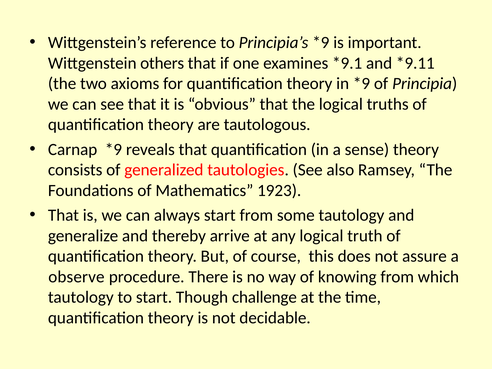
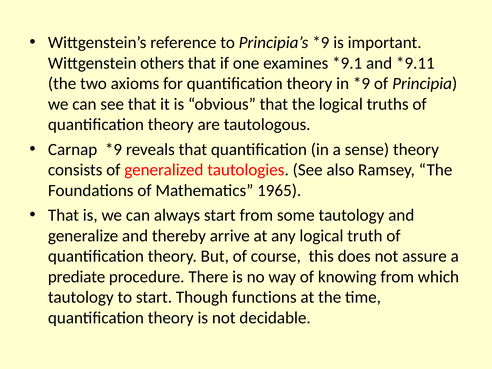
1923: 1923 -> 1965 (279, 190)
observe: observe -> prediate (77, 277)
challenge: challenge -> functions (264, 297)
